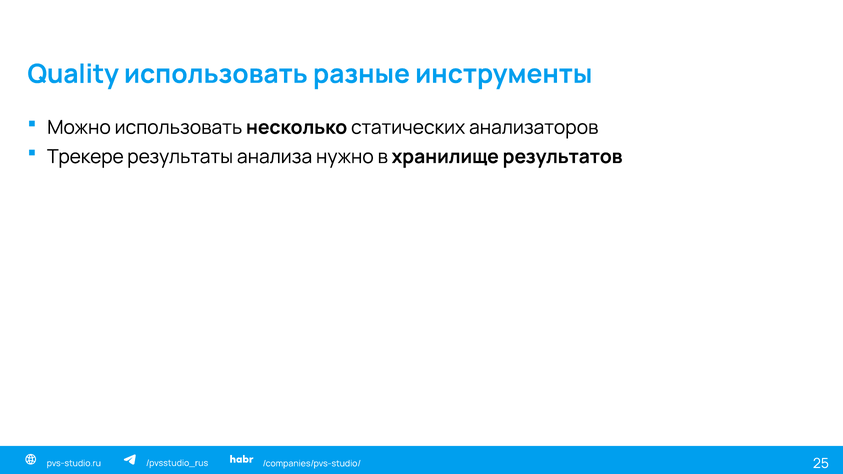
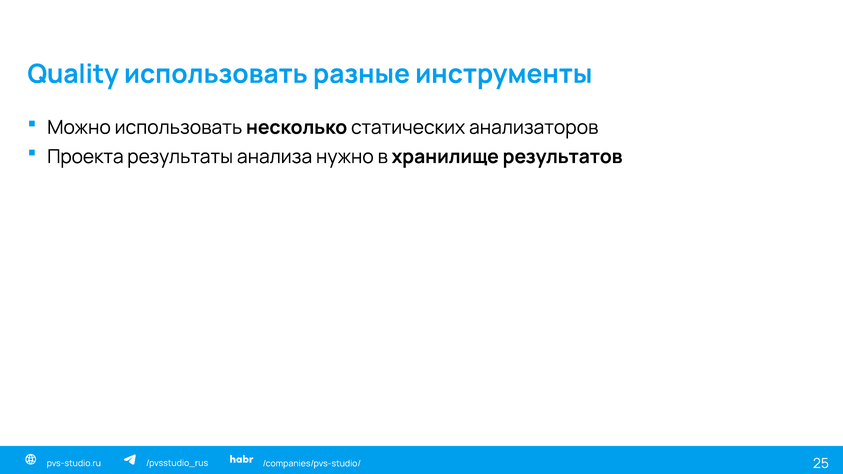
Трекере: Трекере -> Проекта (85, 157)
